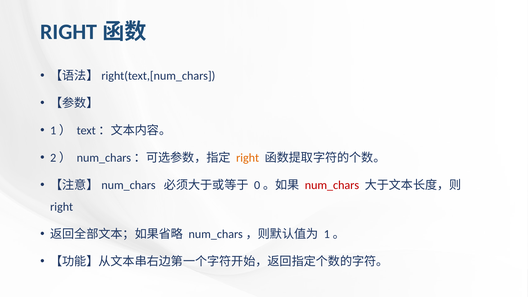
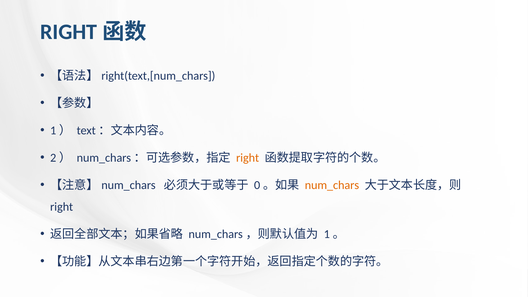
num_chars colour: red -> orange (332, 185)
